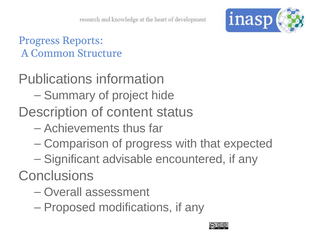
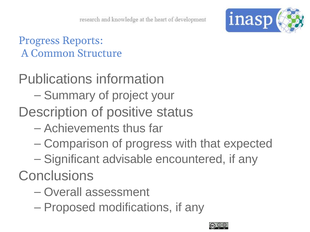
hide: hide -> your (163, 96)
content: content -> positive (130, 112)
